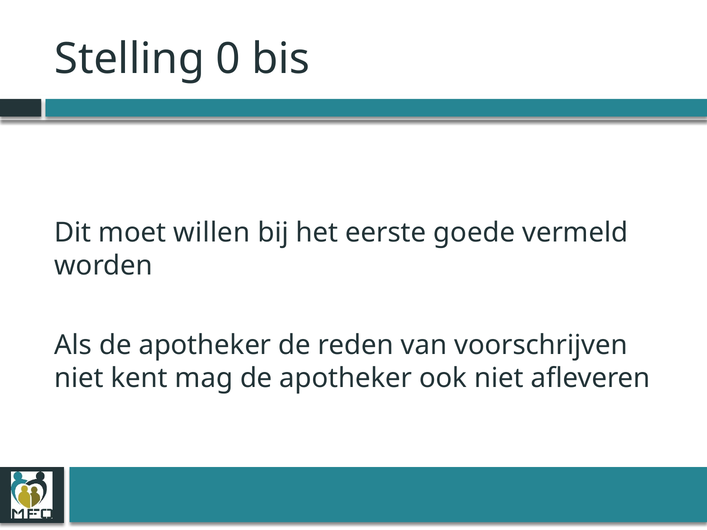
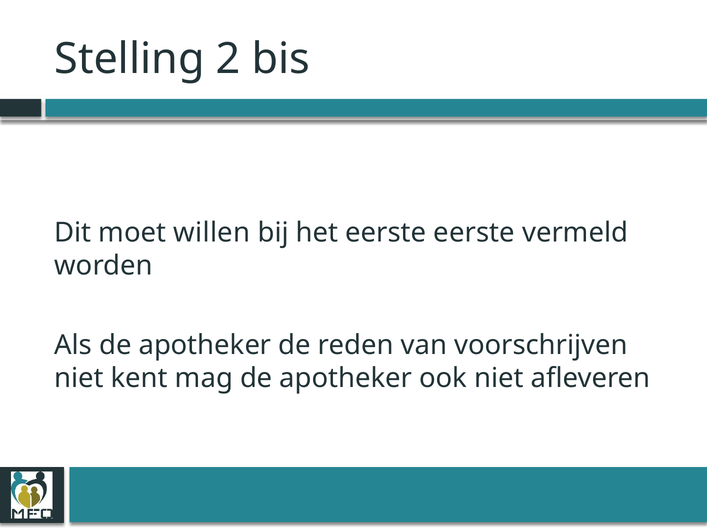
0: 0 -> 2 (228, 59)
eerste goede: goede -> eerste (474, 233)
